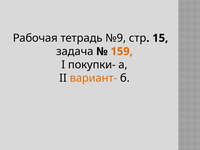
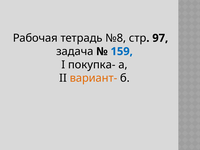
№9: №9 -> №8 (116, 38)
15: 15 -> 97 (160, 38)
159 colour: orange -> blue (122, 51)
покупки-: покупки- -> покупка- (92, 65)
